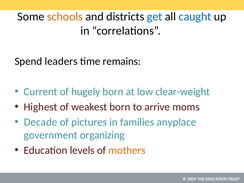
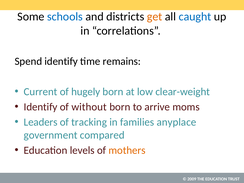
schools colour: orange -> blue (65, 16)
get colour: blue -> orange (155, 16)
Spend leaders: leaders -> identify (61, 61)
Highest: Highest -> Identify (41, 107)
weakest: weakest -> without (89, 107)
Decade: Decade -> Leaders (41, 122)
pictures: pictures -> tracking (89, 122)
organizing: organizing -> compared (102, 135)
